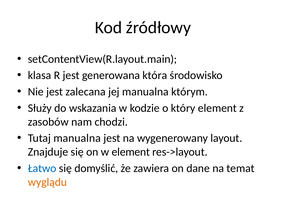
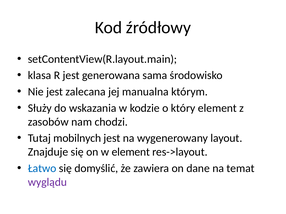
która: która -> sama (155, 76)
Tutaj manualna: manualna -> mobilnych (77, 139)
wyglądu colour: orange -> purple (47, 183)
